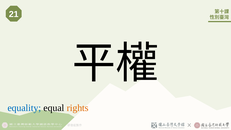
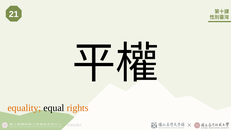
equality colour: blue -> orange (24, 108)
